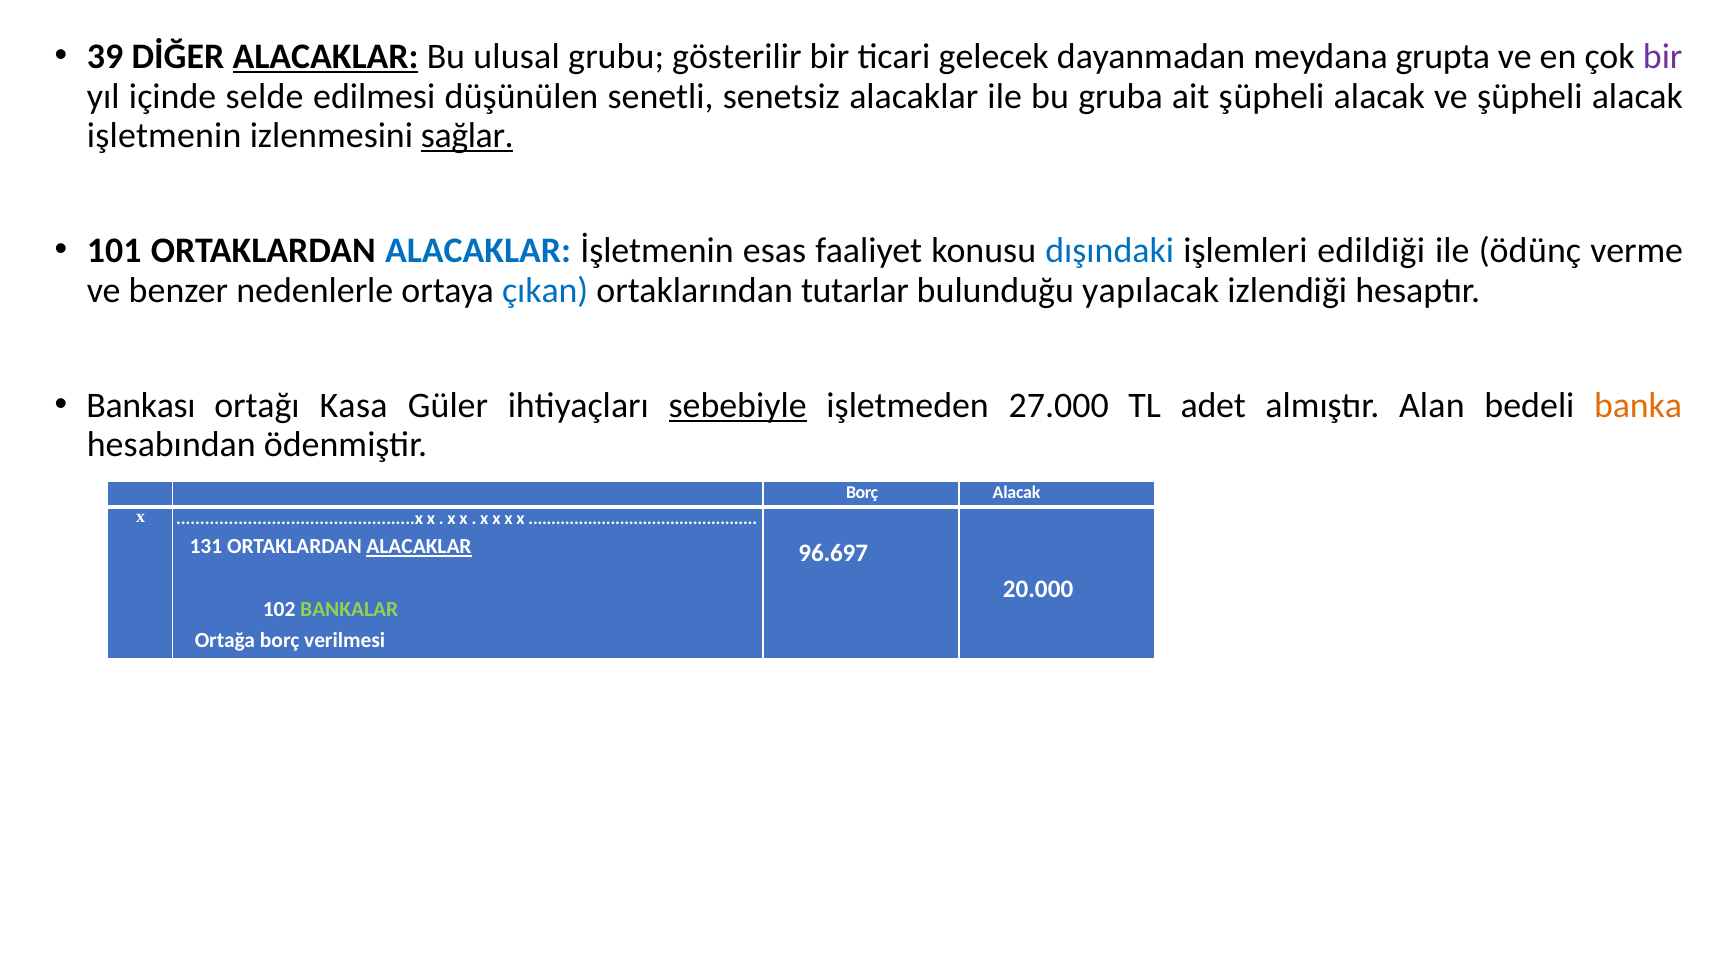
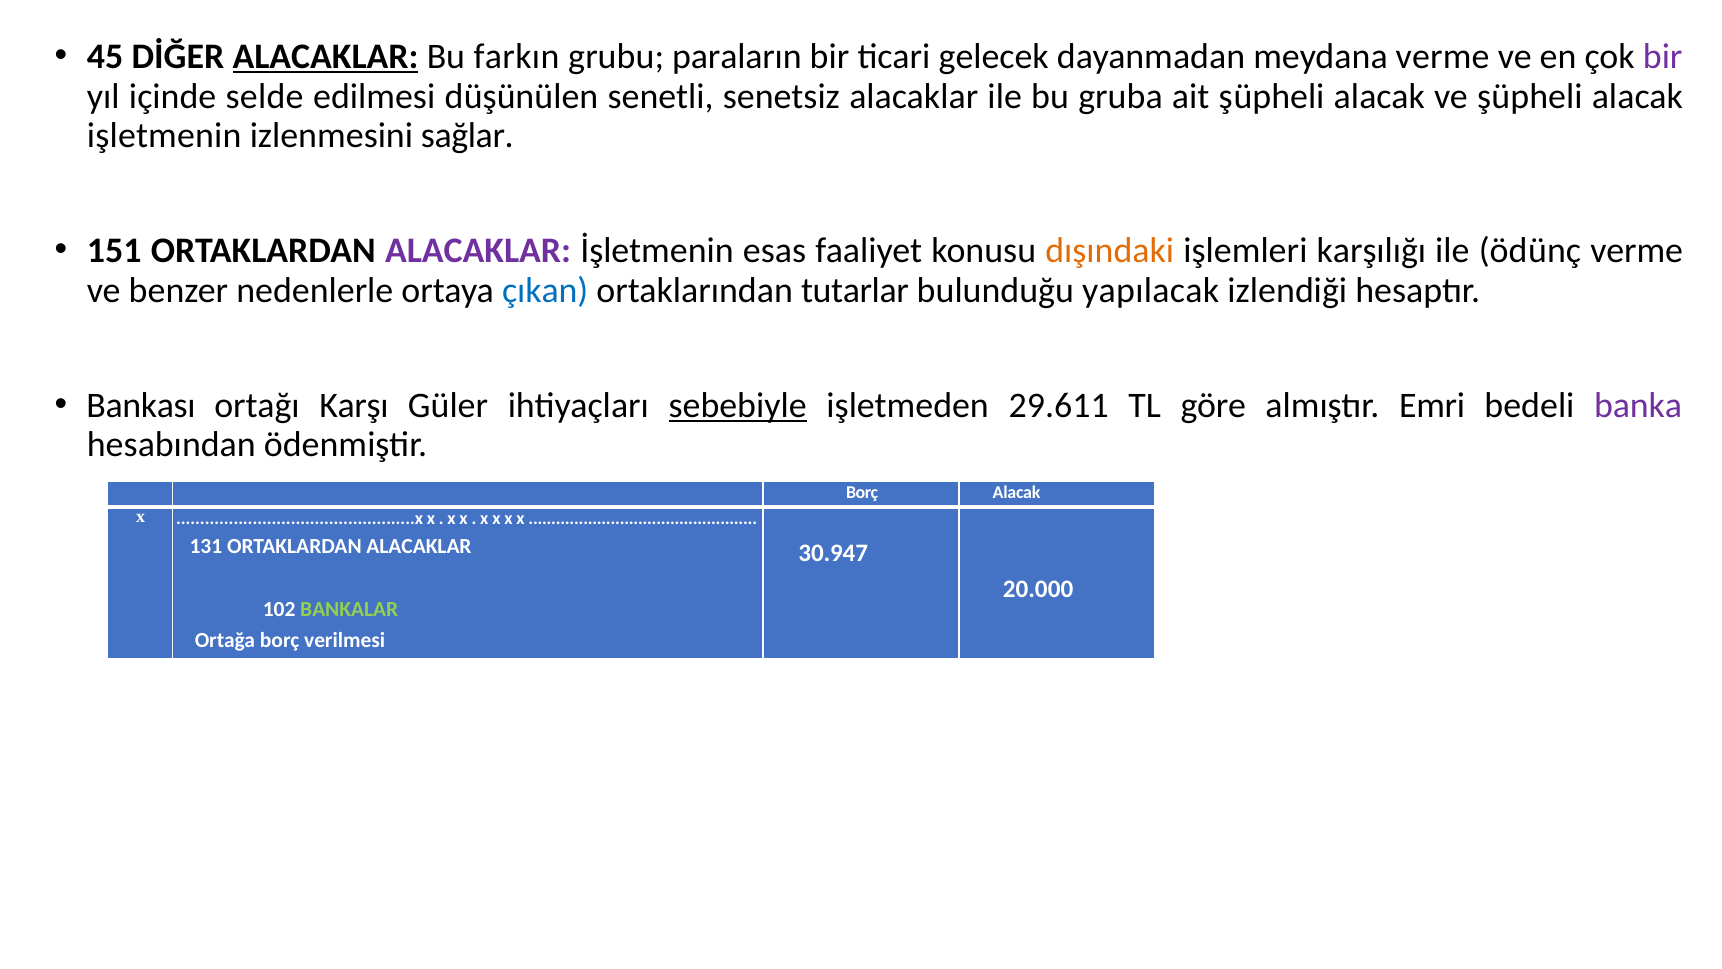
39: 39 -> 45 (105, 57)
ulusal: ulusal -> farkın (517, 57)
gösterilir: gösterilir -> paraların (737, 57)
meydana grupta: grupta -> verme (1443, 57)
sağlar underline: present -> none (467, 136)
101: 101 -> 151 (114, 251)
ALACAKLAR colour: blue -> purple (478, 251)
dışındaki colour: blue -> orange (1110, 251)
edildiği: edildiği -> karşılığı (1371, 251)
Kasa: Kasa -> Karşı (354, 405)
27.000: 27.000 -> 29.611 (1059, 405)
adet: adet -> göre (1213, 405)
Alan: Alan -> Emri (1432, 405)
banka colour: orange -> purple (1638, 405)
ALACAKLAR underline: present -> none (419, 546)
96.697: 96.697 -> 30.947 (833, 553)
